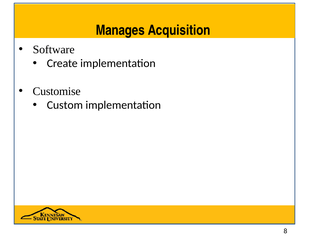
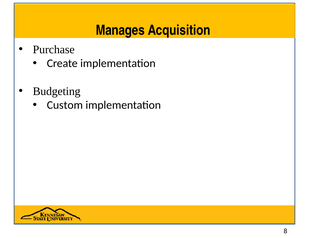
Software: Software -> Purchase (54, 50)
Customise: Customise -> Budgeting (57, 91)
